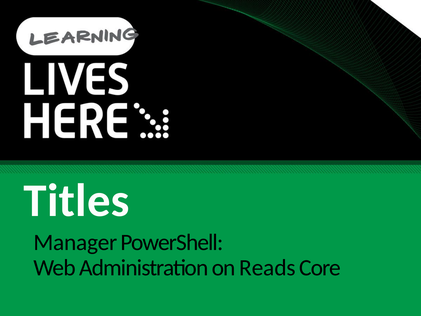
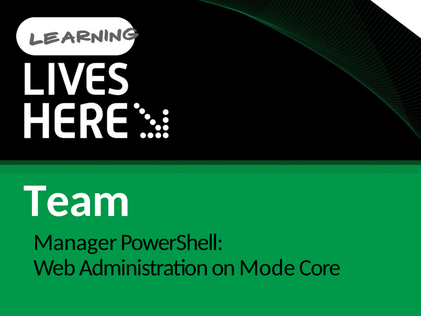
Titles: Titles -> Team (77, 201)
Reads: Reads -> Mode (267, 268)
